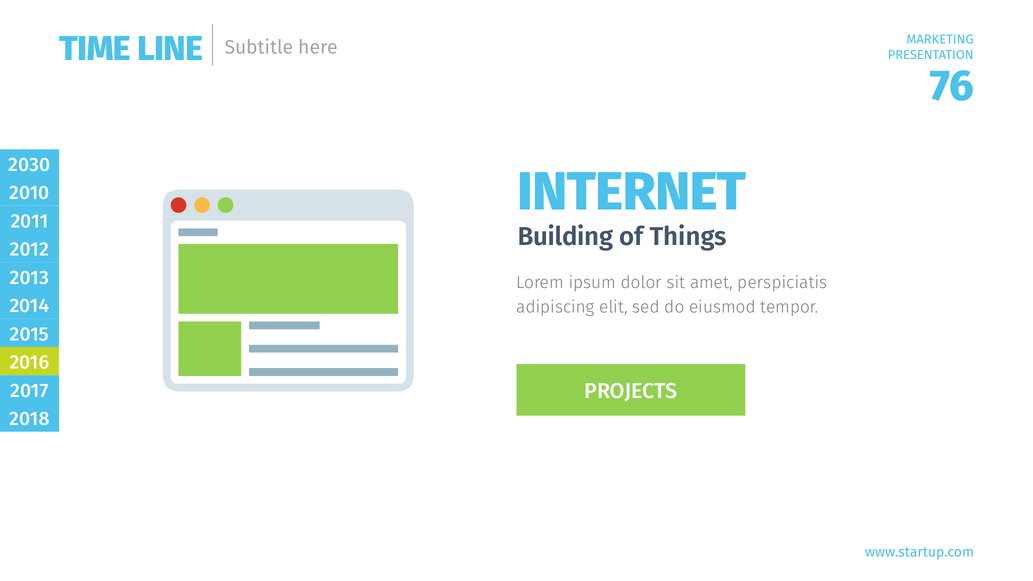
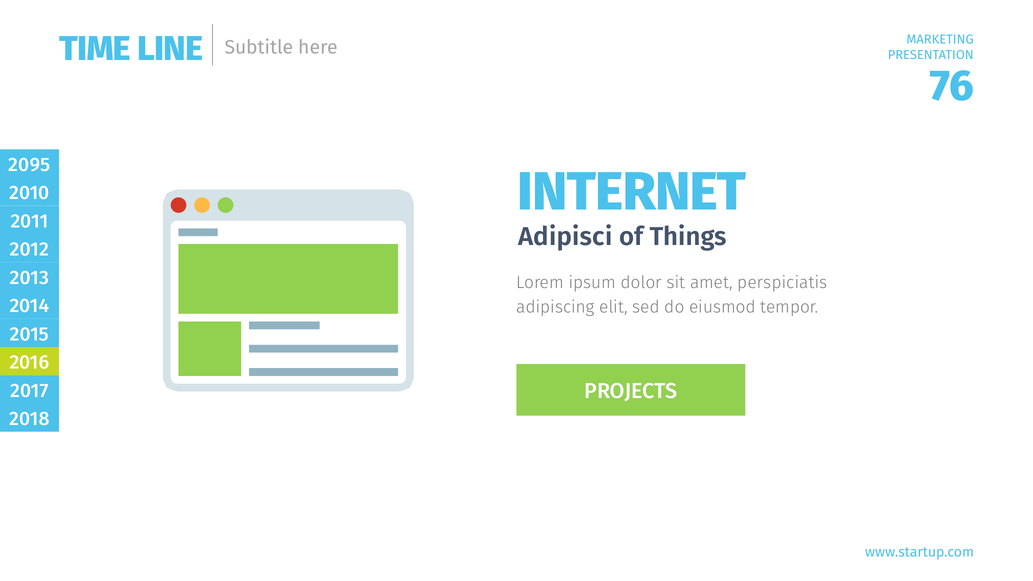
2030: 2030 -> 2095 (29, 165)
Building: Building -> Adipisci (565, 237)
